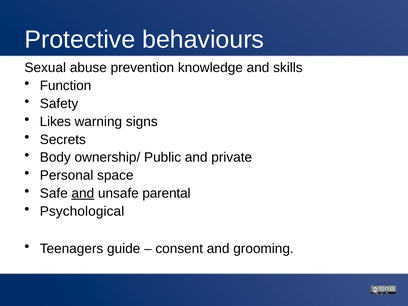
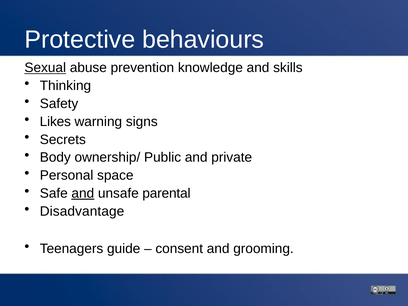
Sexual underline: none -> present (45, 68)
Function: Function -> Thinking (65, 86)
Psychological: Psychological -> Disadvantage (82, 211)
